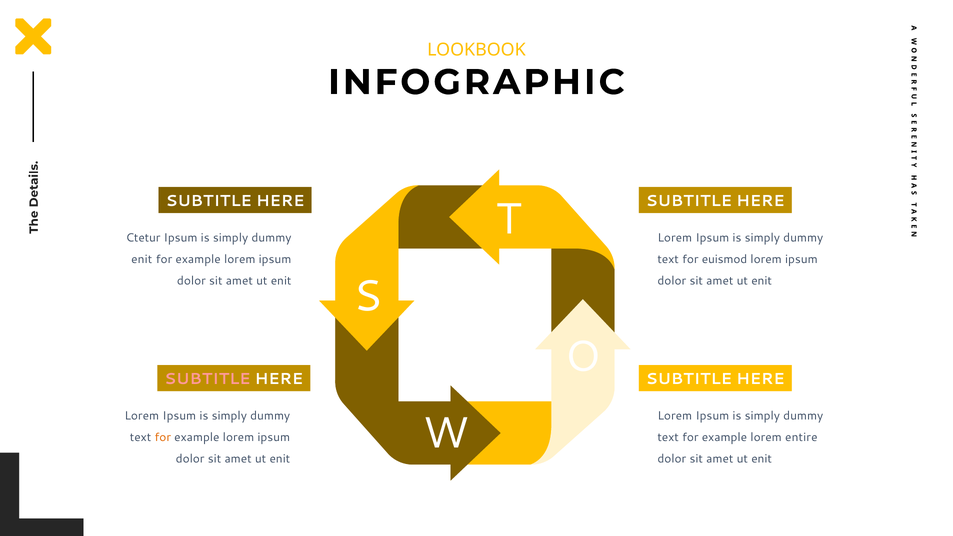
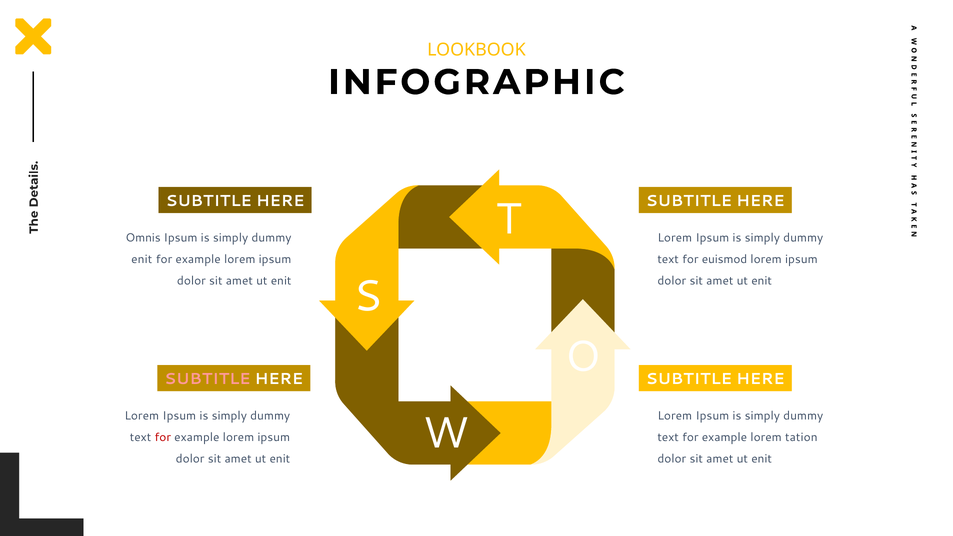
Ctetur: Ctetur -> Omnis (143, 238)
for colour: orange -> red (163, 438)
entire: entire -> tation (801, 438)
